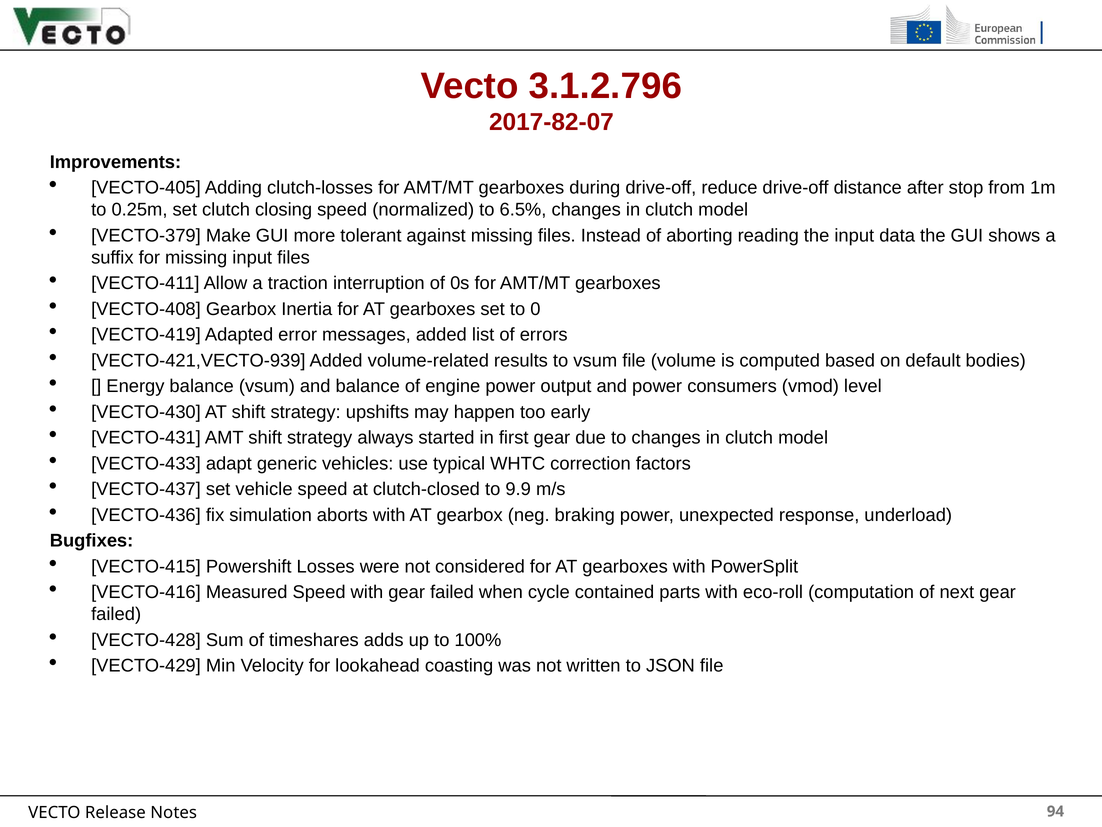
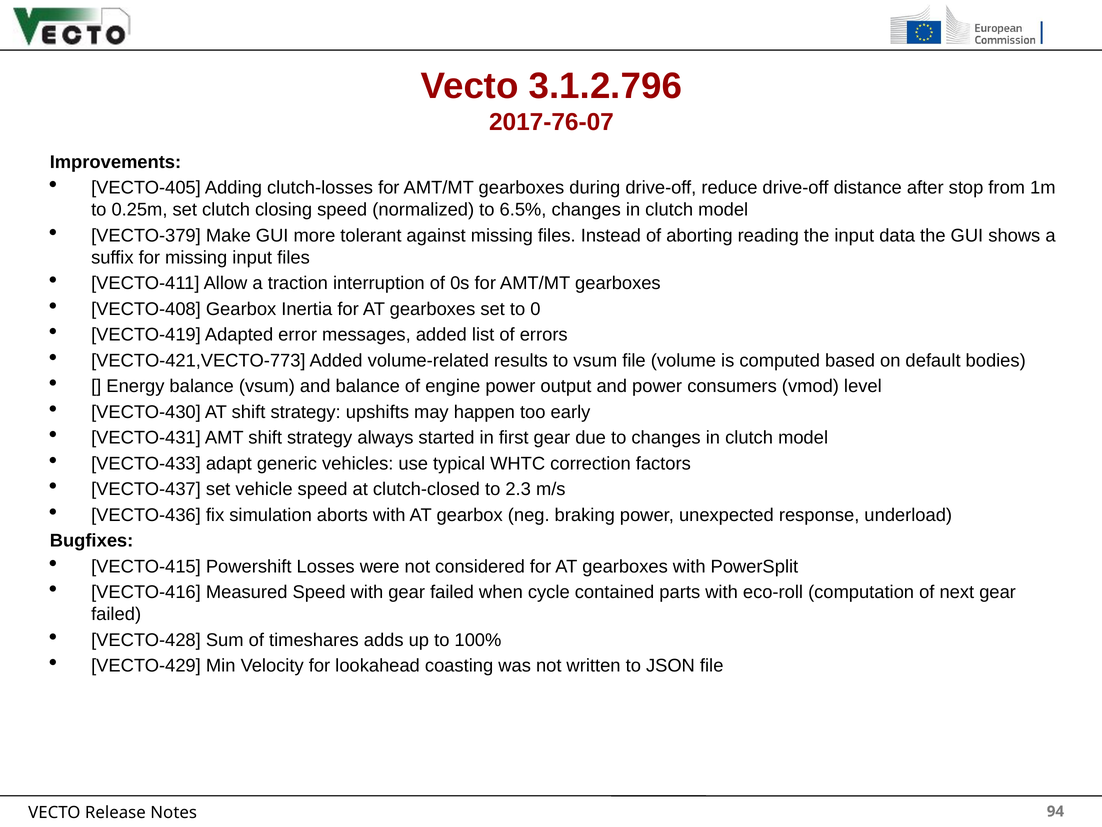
2017-82-07: 2017-82-07 -> 2017-76-07 (551, 122)
VECTO-421,VECTO-939: VECTO-421,VECTO-939 -> VECTO-421,VECTO-773 (198, 360)
9.9: 9.9 -> 2.3 (518, 489)
